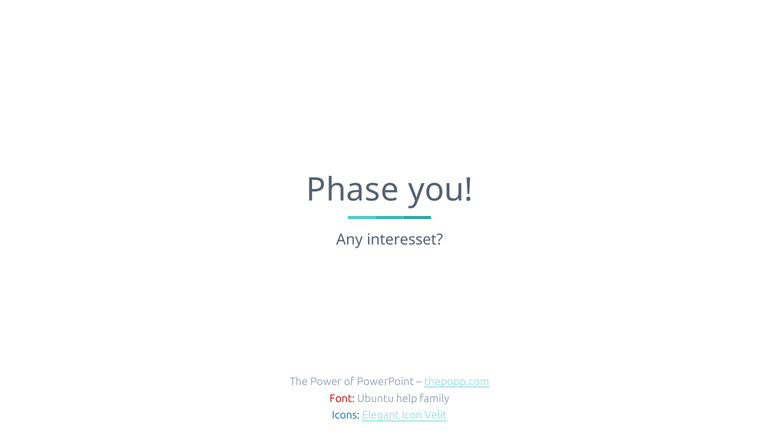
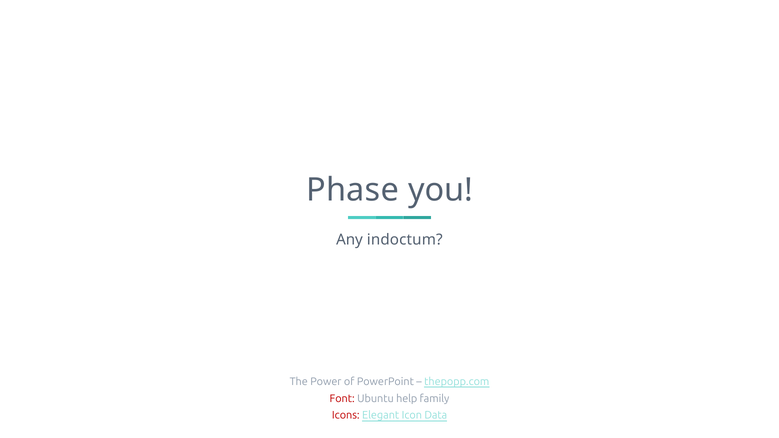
interesset: interesset -> indoctum (405, 240)
Icons colour: blue -> red (346, 416)
Velit: Velit -> Data (436, 416)
